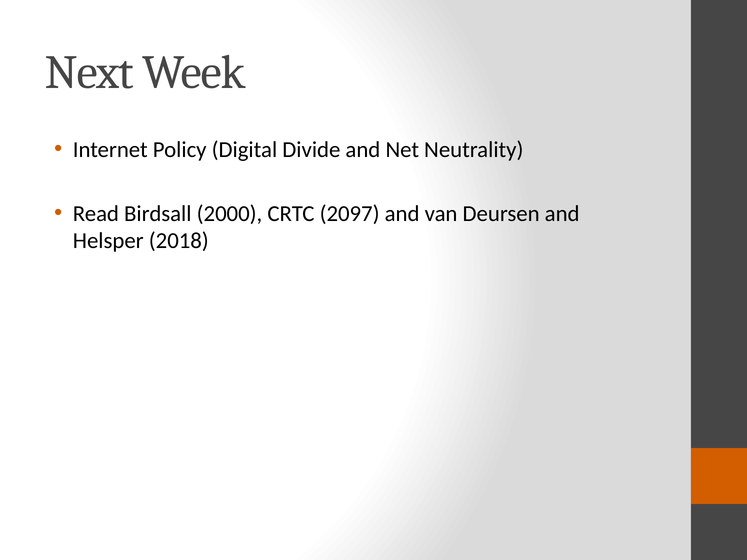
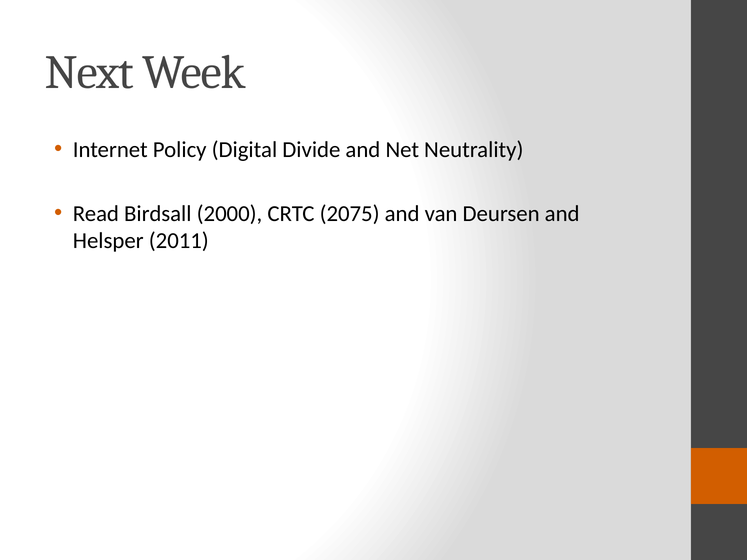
2097: 2097 -> 2075 (350, 214)
2018: 2018 -> 2011 (179, 241)
